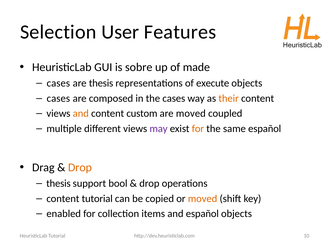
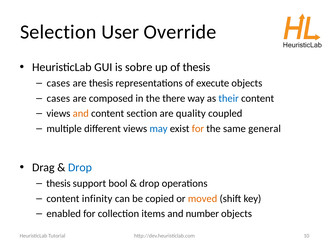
Features: Features -> Override (180, 32)
of made: made -> thesis (196, 67)
the cases: cases -> there (174, 98)
their colour: orange -> blue (229, 98)
custom: custom -> section (142, 113)
are moved: moved -> quality (191, 113)
may colour: purple -> blue (159, 129)
same español: español -> general (265, 129)
Drop colour: orange -> blue (80, 167)
content tutorial: tutorial -> infinity (97, 198)
and español: español -> number (202, 214)
